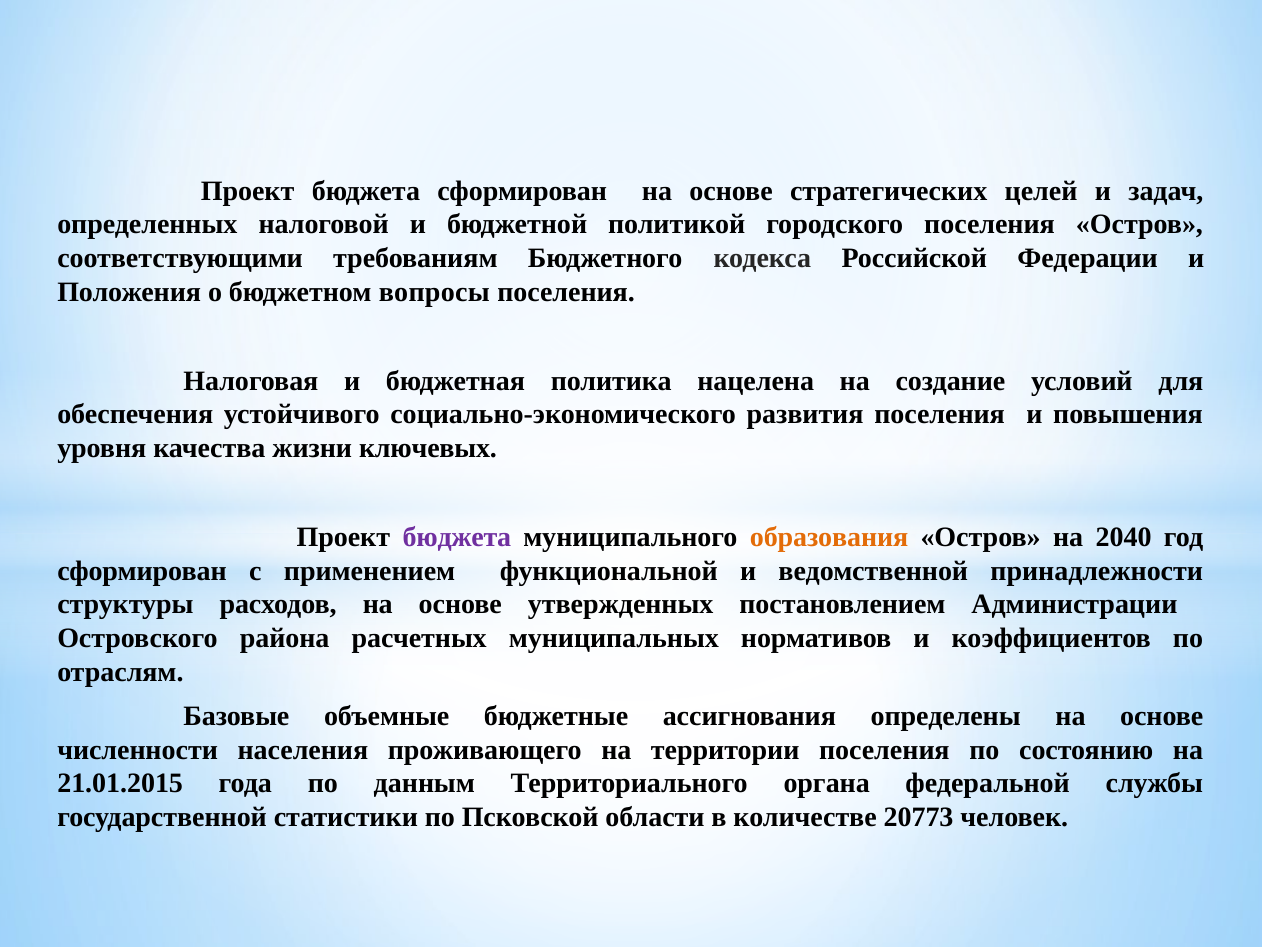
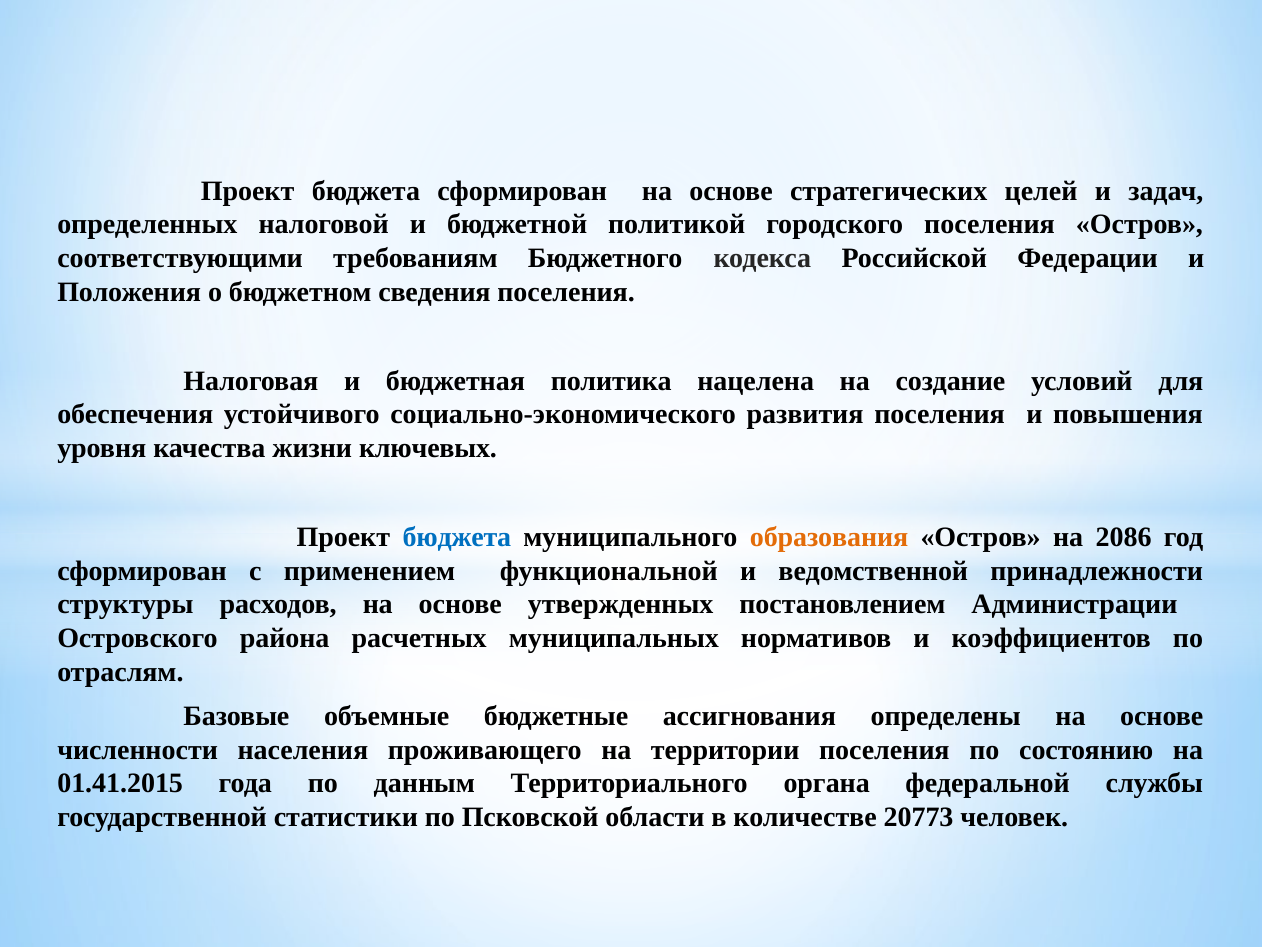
вопросы: вопросы -> сведения (435, 292)
бюджета colour: purple -> blue (457, 537)
2040: 2040 -> 2086 (1124, 537)
21.01.2015: 21.01.2015 -> 01.41.2015 (120, 783)
